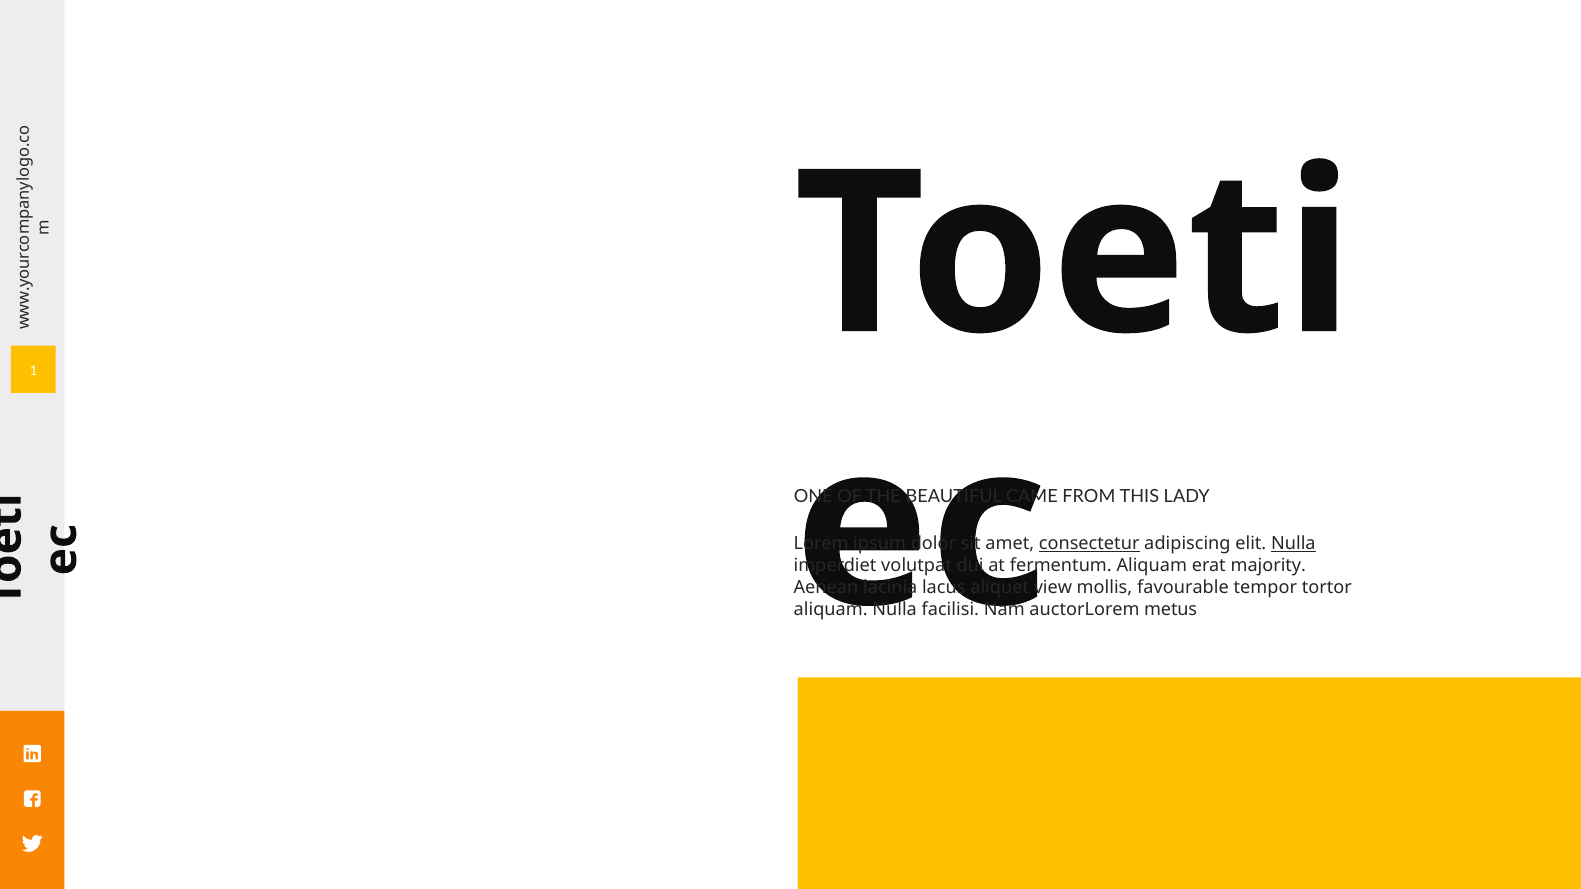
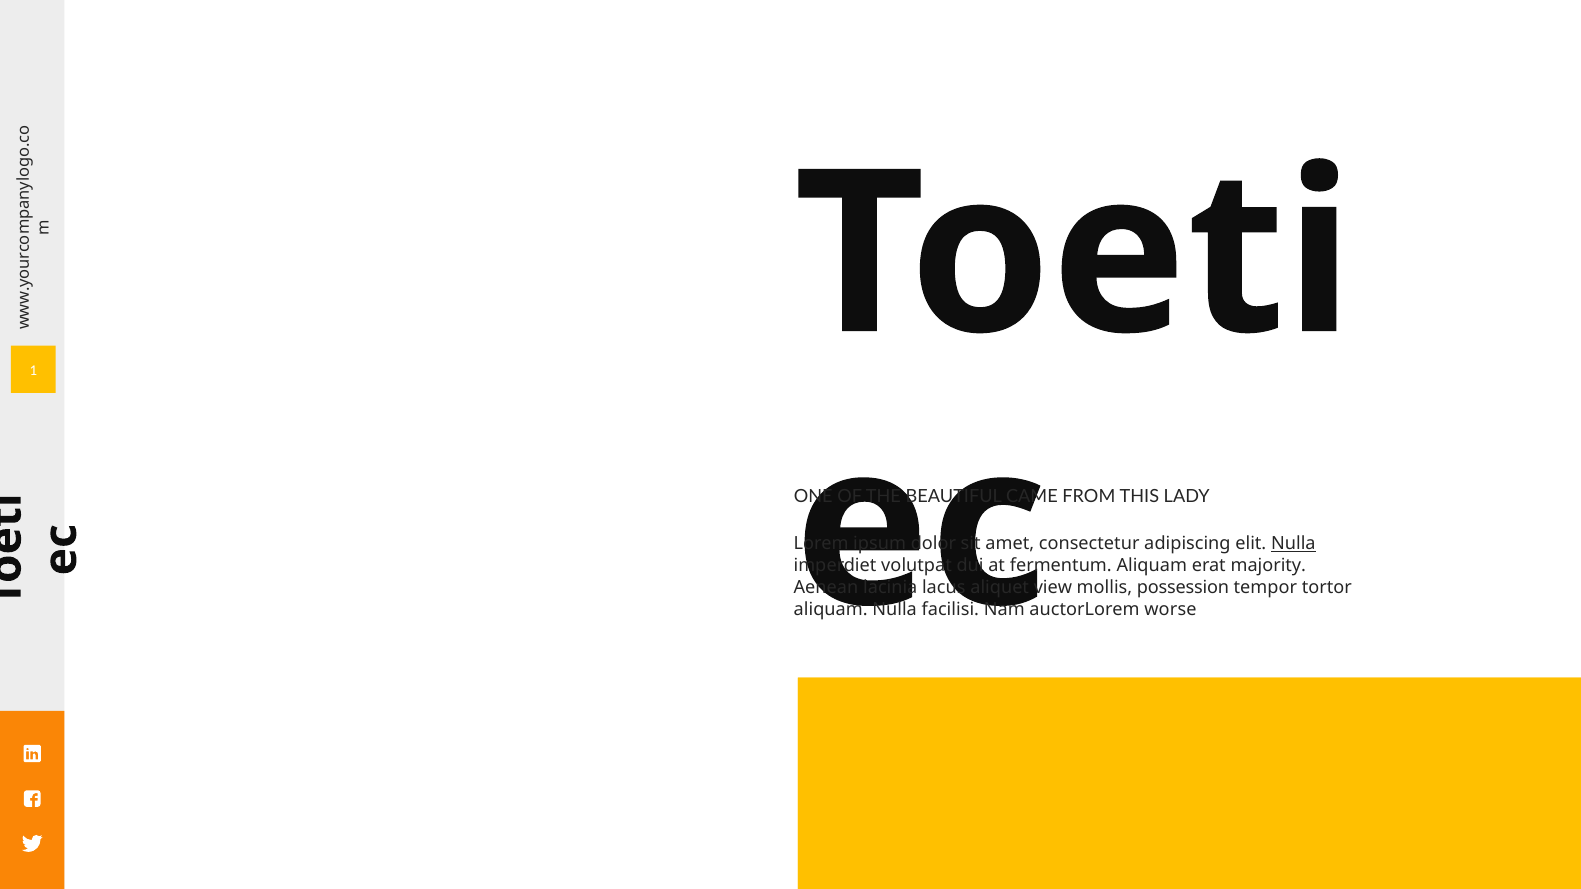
consectetur underline: present -> none (1089, 544)
favourable: favourable -> possession (1183, 587)
metus: metus -> worse (1170, 609)
